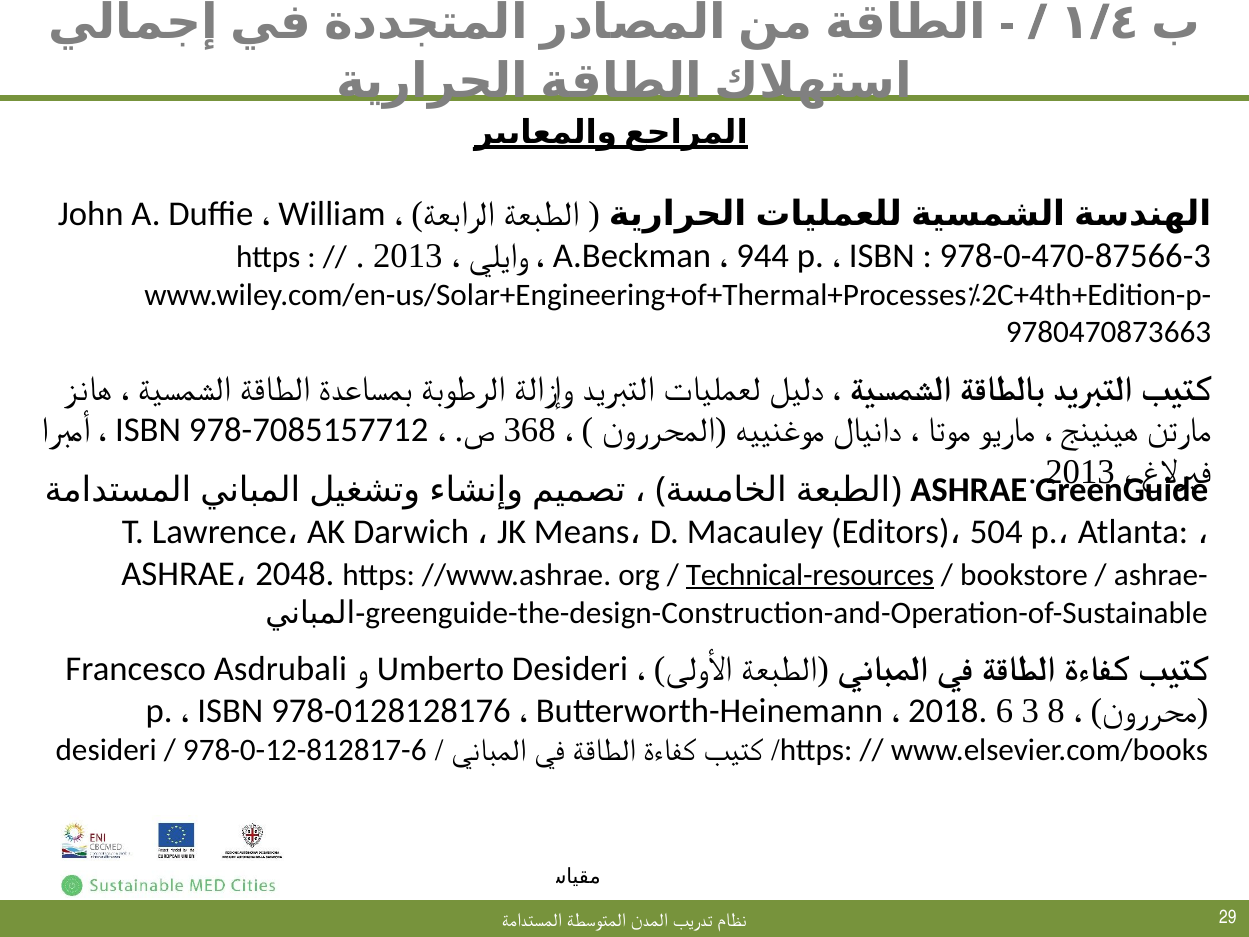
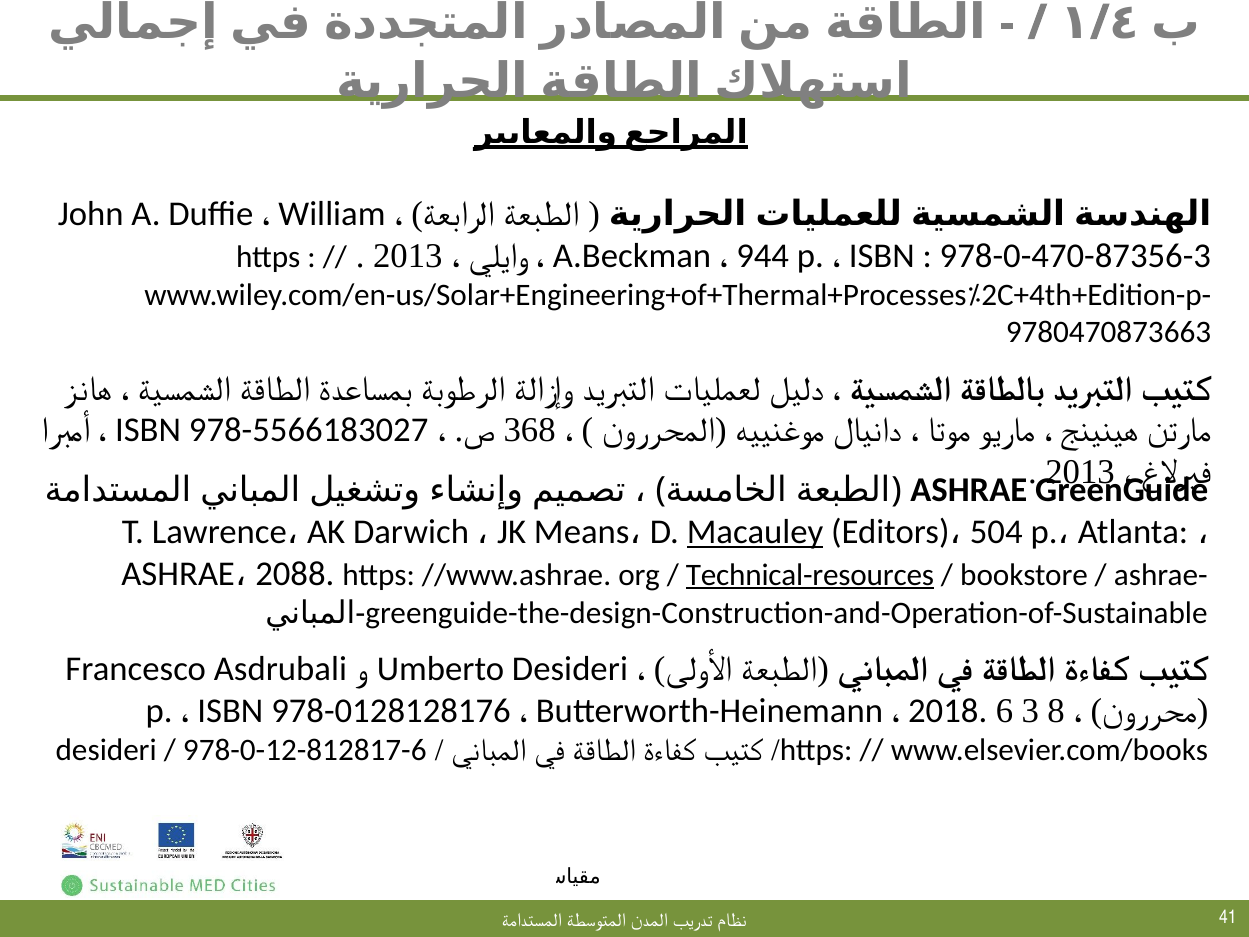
978-0-470-87566-3: 978-0-470-87566-3 -> 978-0-470-87356-3 (1075, 256)
978-7085157712: 978-7085157712 -> 978-5566183027 (309, 430)
Macauley underline: none -> present (755, 532)
2048: 2048 -> 2088 (295, 574)
29: 29 -> 41 (1228, 917)
